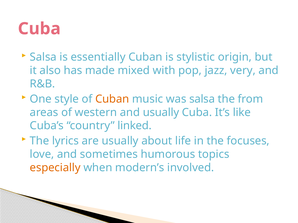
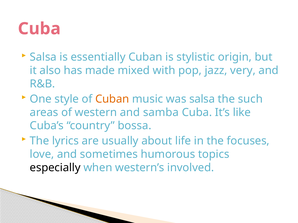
from: from -> such (250, 99)
and usually: usually -> samba (161, 113)
linked: linked -> bossa (135, 126)
especially colour: orange -> black (55, 168)
modern’s: modern’s -> western’s (140, 168)
